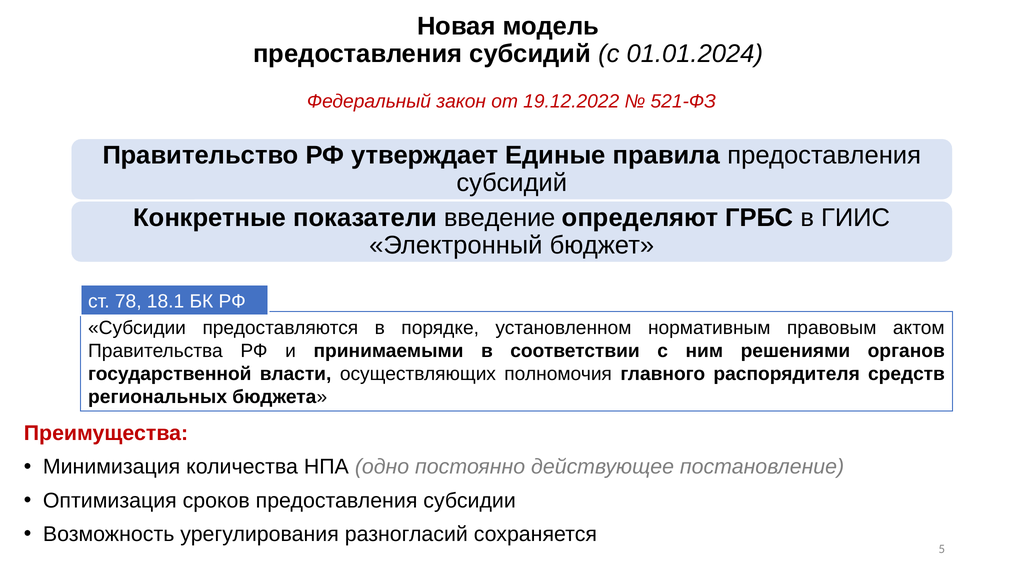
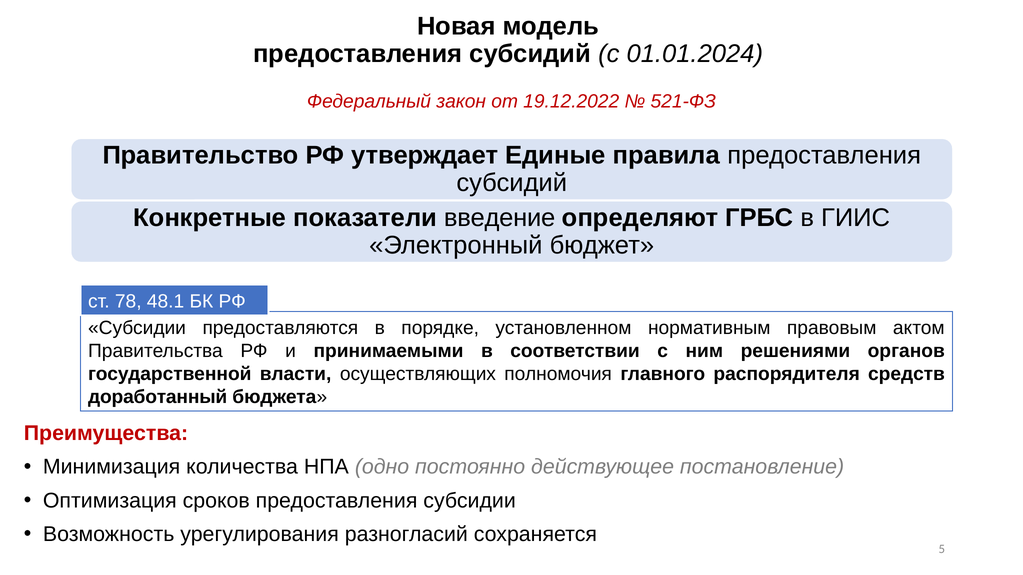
18.1: 18.1 -> 48.1 (166, 301)
региональных: региональных -> доработанный (158, 397)
